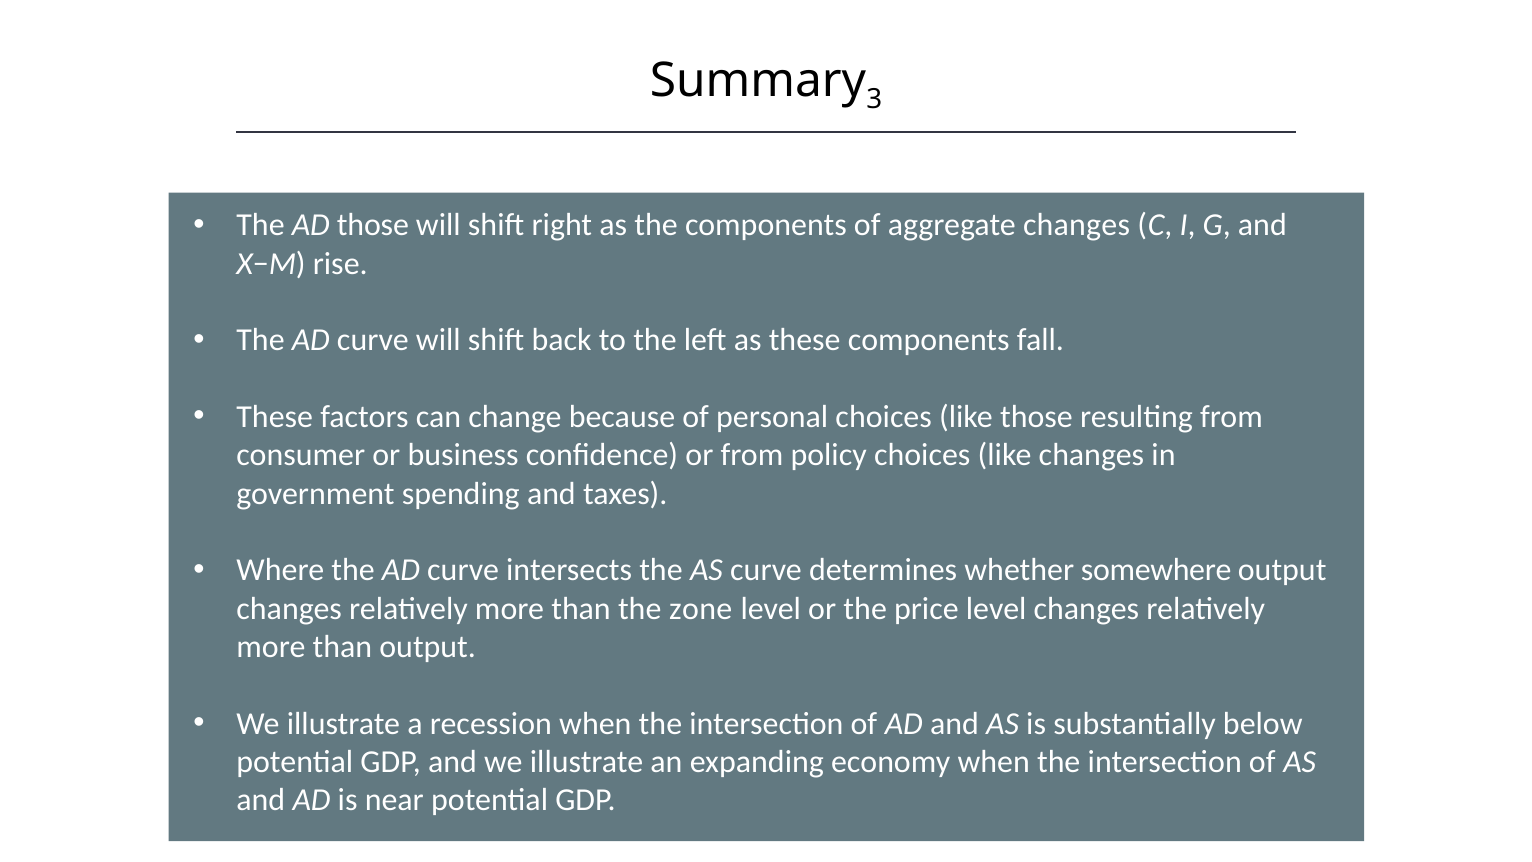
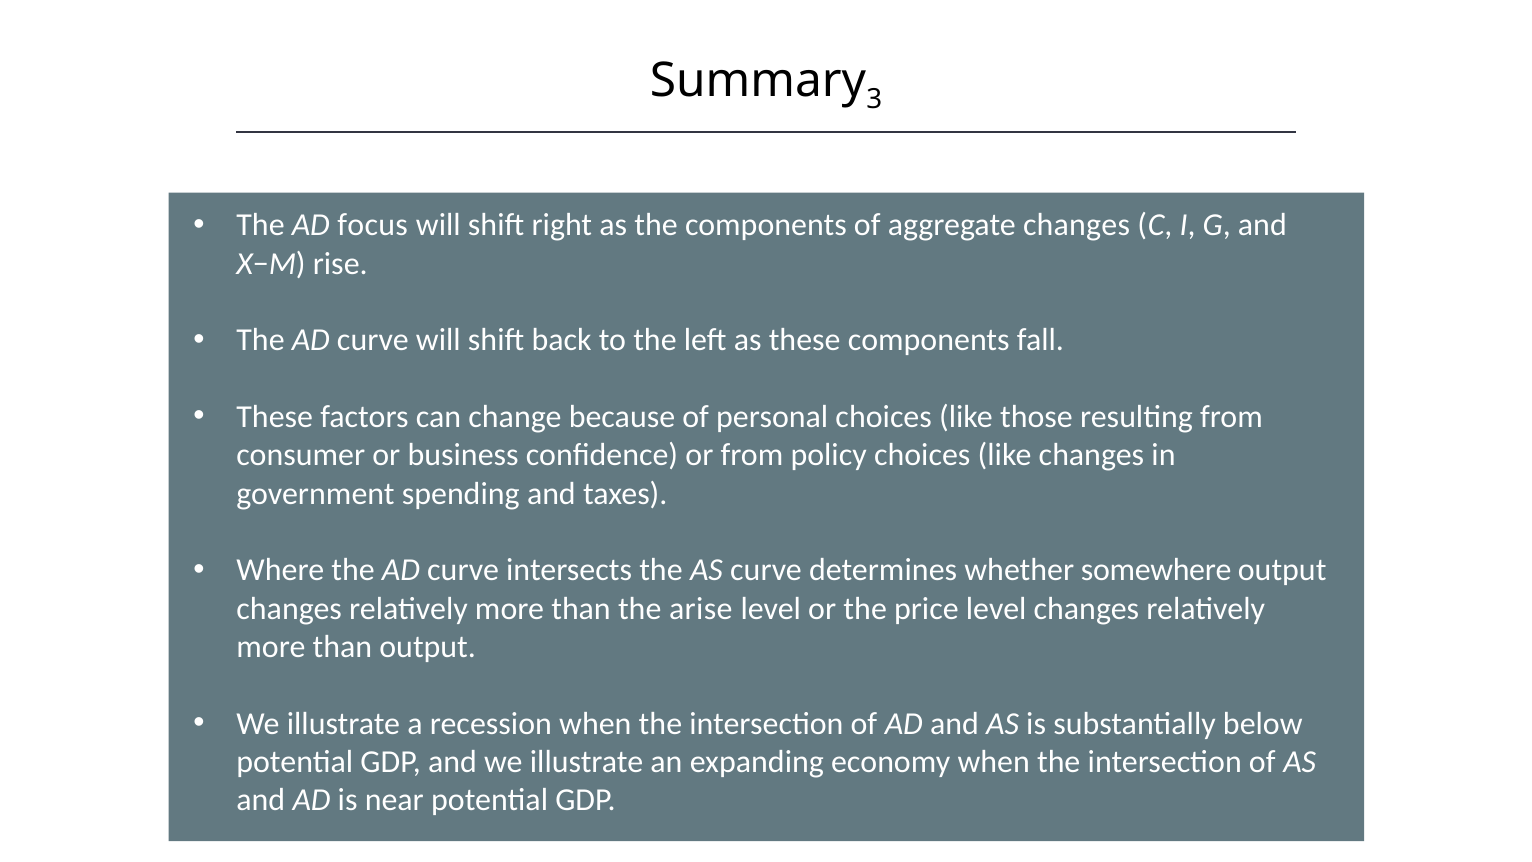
AD those: those -> focus (373, 225)
zone: zone -> arise (701, 608)
